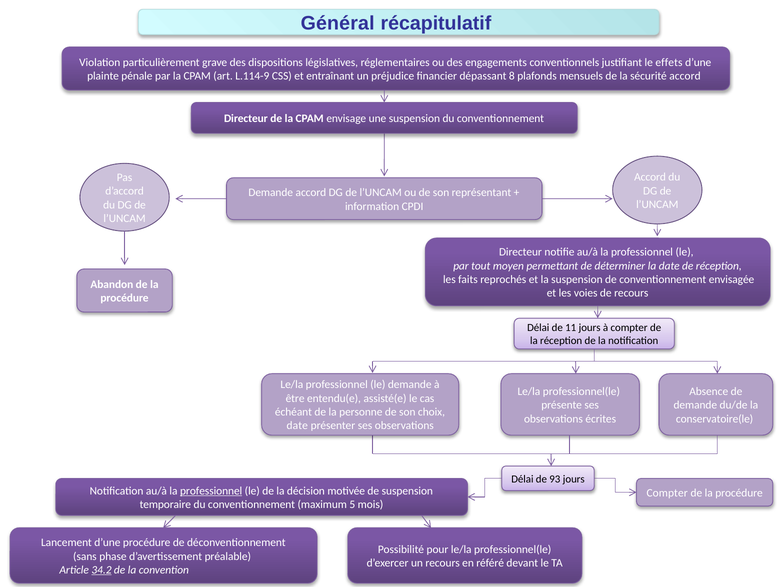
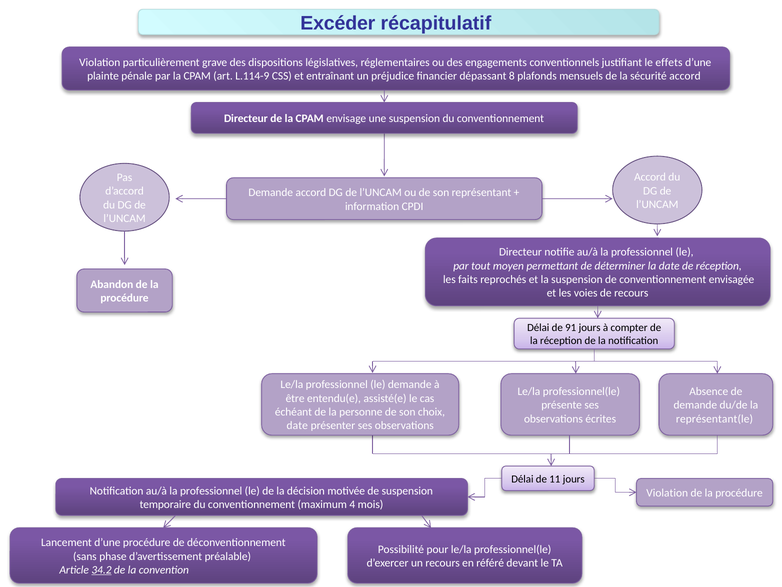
Général: Général -> Excéder (338, 23)
11: 11 -> 91 (571, 328)
conservatoire(le: conservatoire(le -> représentant(le (714, 419)
93: 93 -> 11 (555, 479)
professionnel underline: present -> none (211, 490)
Compter: Compter -> Violation (667, 493)
5: 5 -> 4 (352, 504)
